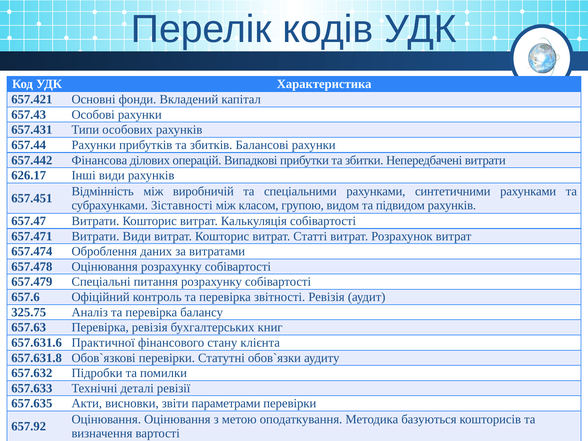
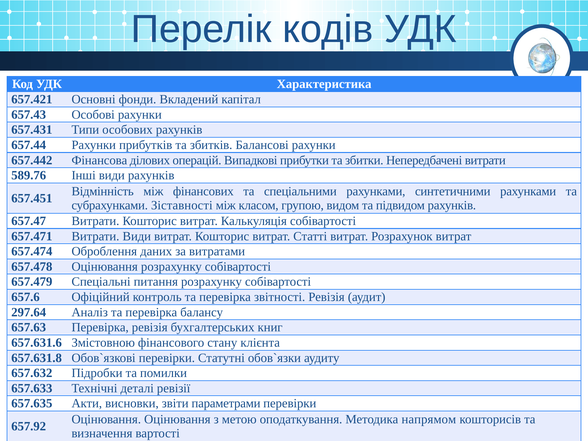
626.17: 626.17 -> 589.76 (29, 175)
виробничій: виробничій -> фінансових (203, 191)
325.75: 325.75 -> 297.64 (29, 312)
Практичної: Практичної -> Змістовною (103, 343)
базуються: базуються -> напрямом (429, 419)
